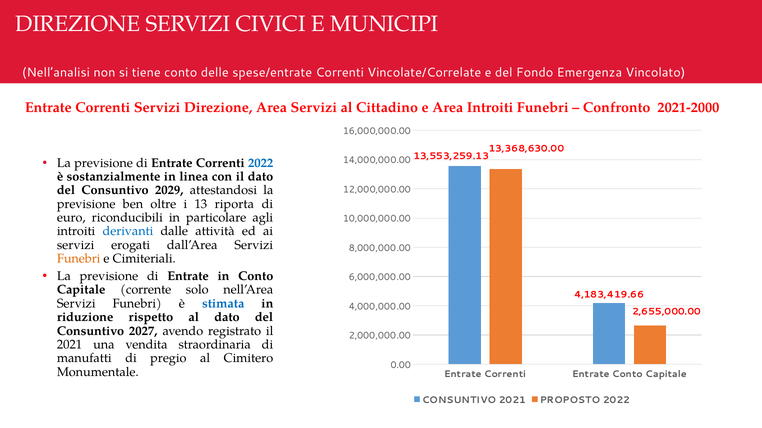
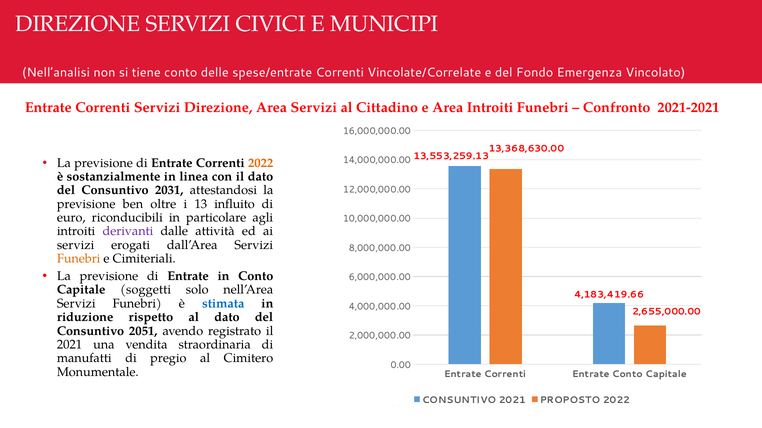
2021-2000: 2021-2000 -> 2021-2021 (688, 108)
2022 colour: blue -> orange (261, 163)
2029: 2029 -> 2031 (169, 191)
riporta: riporta -> influito (234, 204)
derivanti colour: blue -> purple (128, 232)
corrente: corrente -> soggetti (146, 290)
2027: 2027 -> 2051 (143, 331)
